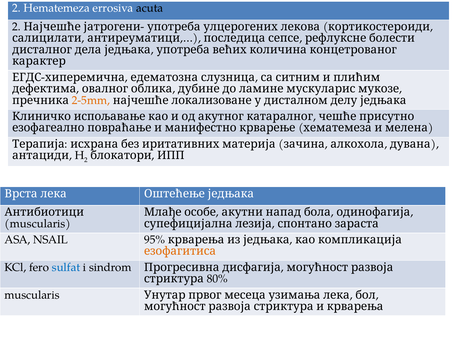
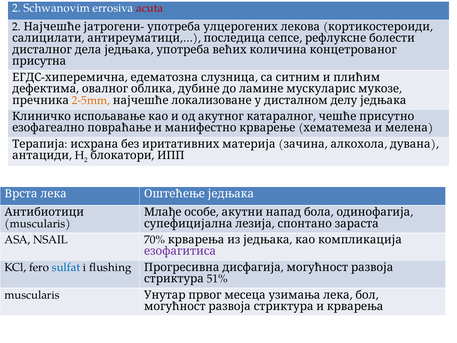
Hematemeza: Hematemeza -> Schwanovim (57, 8)
acuta colour: black -> red (150, 8)
карактер: карактер -> присутна (39, 61)
95%: 95% -> 70% (155, 240)
езофагитиса colour: orange -> purple (180, 251)
sindrom: sindrom -> flushing (110, 267)
80%: 80% -> 51% (217, 279)
